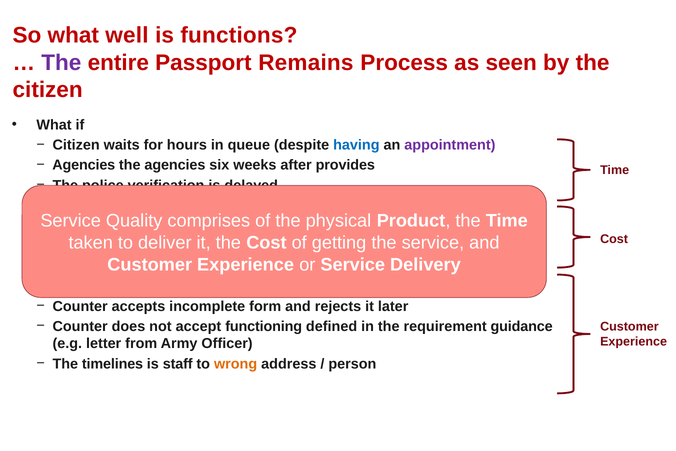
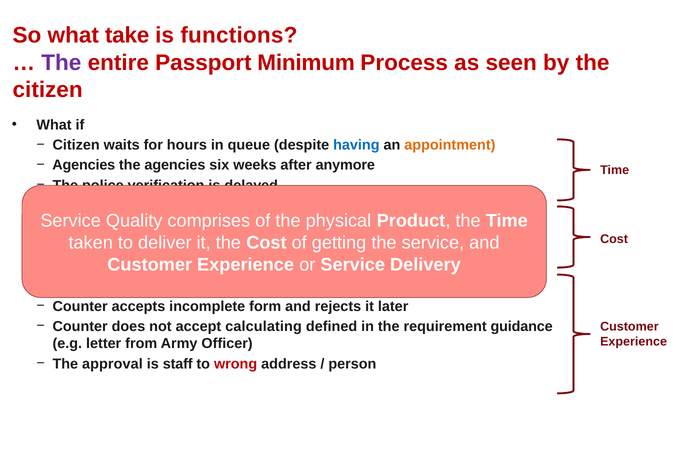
well: well -> take (127, 36)
Remains: Remains -> Minimum (306, 63)
appointment colour: purple -> orange (450, 145)
provides: provides -> anymore (345, 165)
functioning: functioning -> calculating (264, 326)
timelines: timelines -> approval (112, 364)
wrong colour: orange -> red (236, 364)
